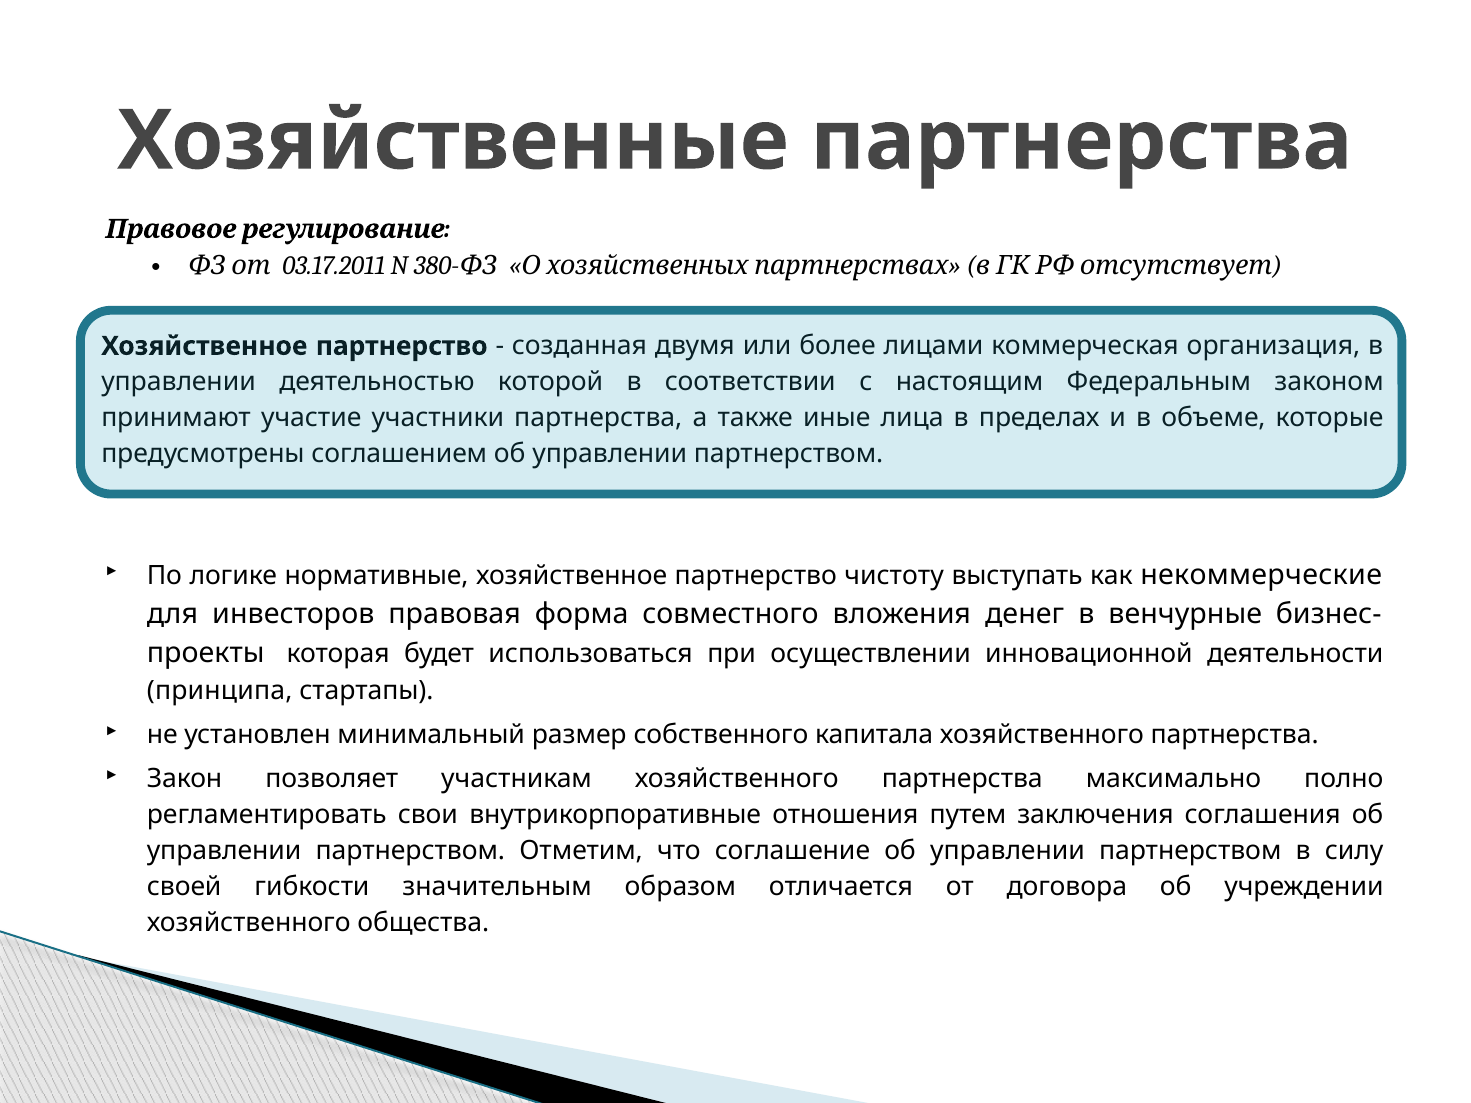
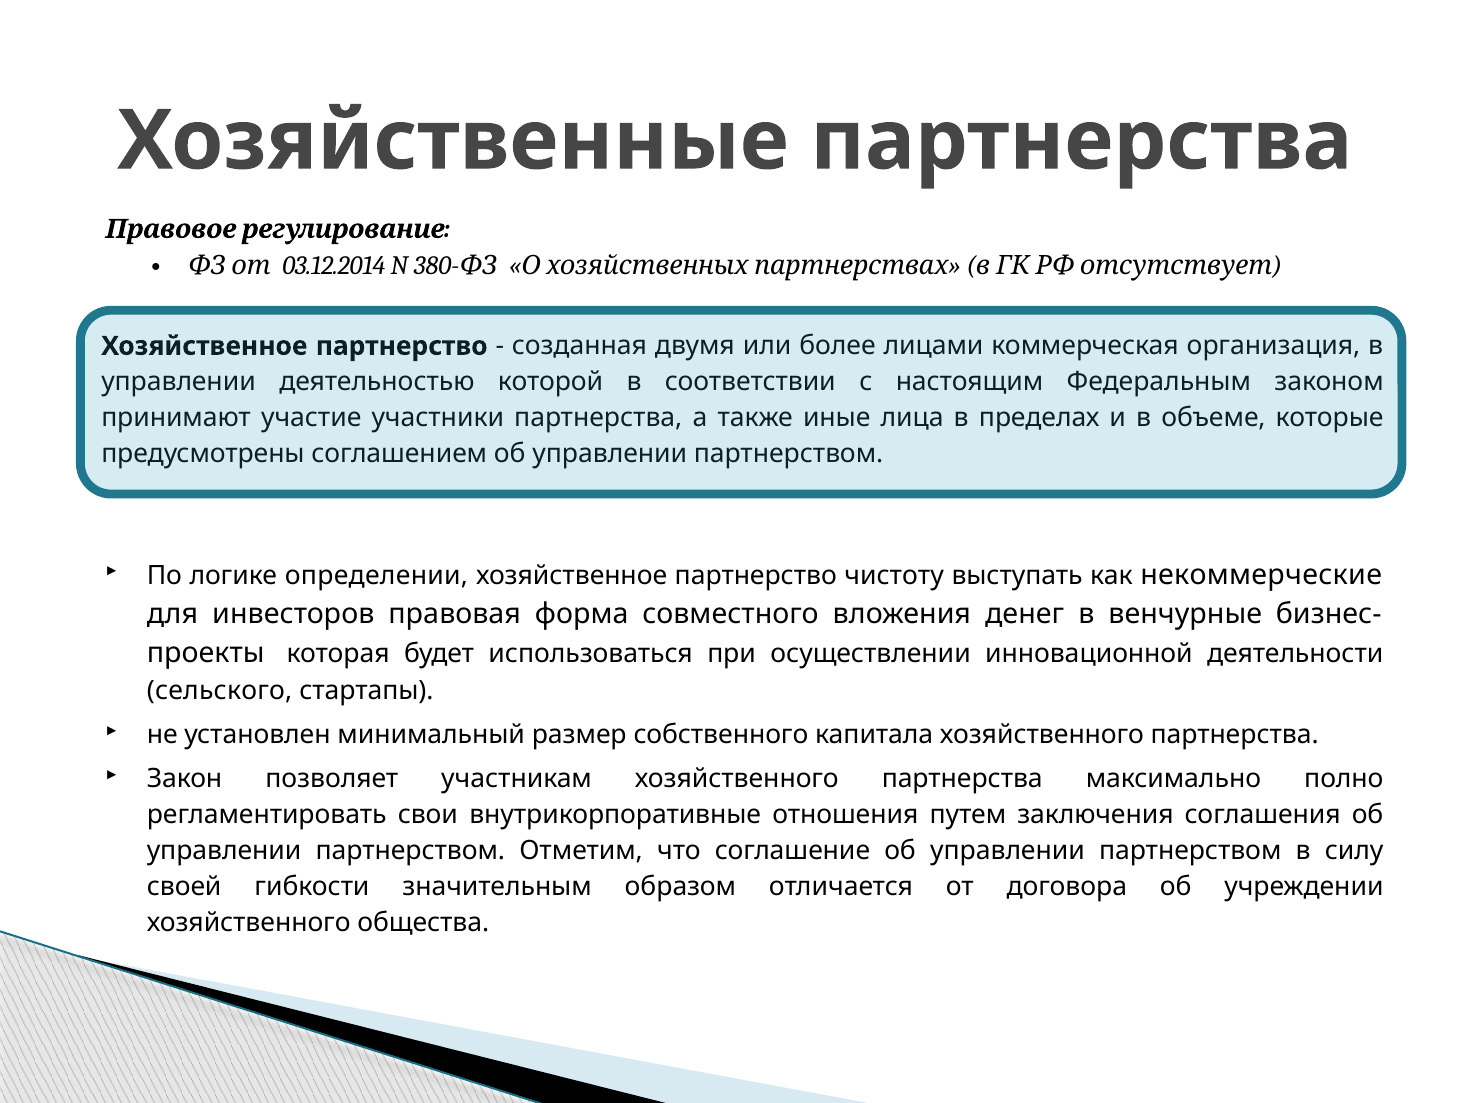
03.17.2011: 03.17.2011 -> 03.12.2014 (334, 266)
нормативные: нормативные -> определении (376, 576)
принципа: принципа -> сельского (220, 690)
